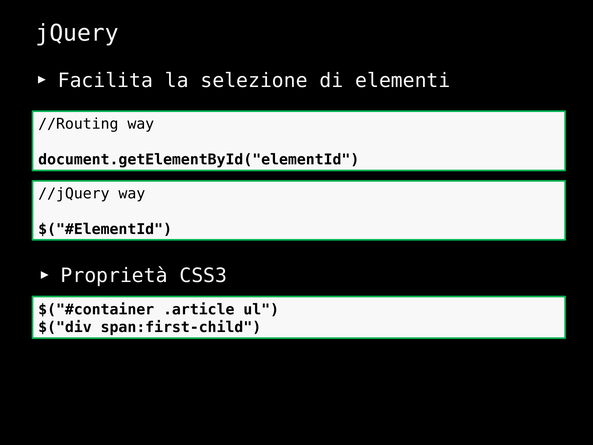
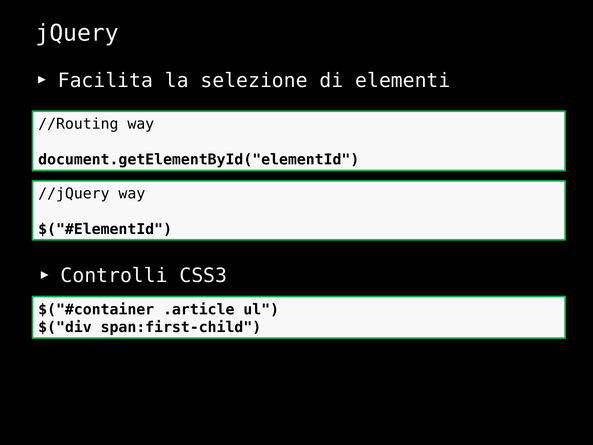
Proprietà: Proprietà -> Controlli (114, 276)
